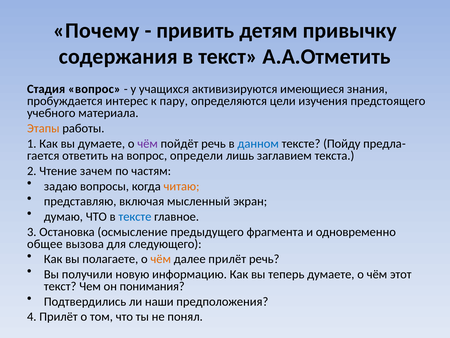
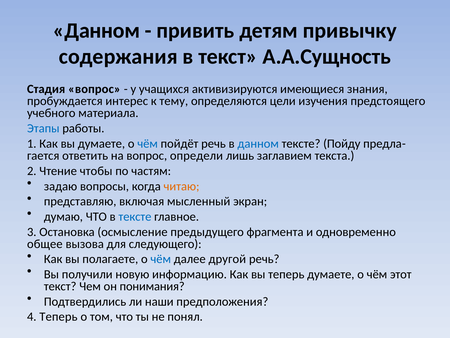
Почему: Почему -> Данном (97, 30)
А.А.Отметить: А.А.Отметить -> А.А.Сущность (327, 57)
пару: пару -> тему (174, 101)
Этапы colour: orange -> blue (43, 128)
чём colour: purple -> blue (148, 144)
зачем: зачем -> чтобы (96, 171)
чём colour: orange -> blue (161, 259)
далее прилёт: прилёт -> другой (227, 259)
4 Прилёт: Прилёт -> Теперь (58, 316)
